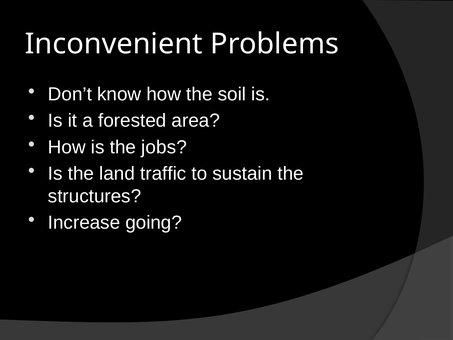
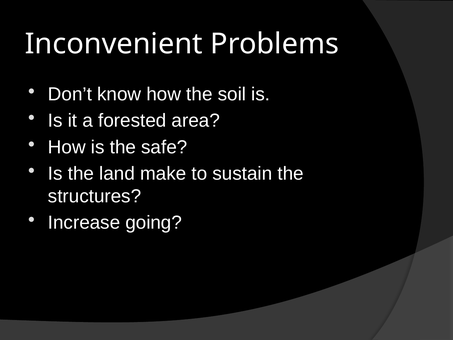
jobs: jobs -> safe (164, 147)
traffic: traffic -> make (163, 173)
